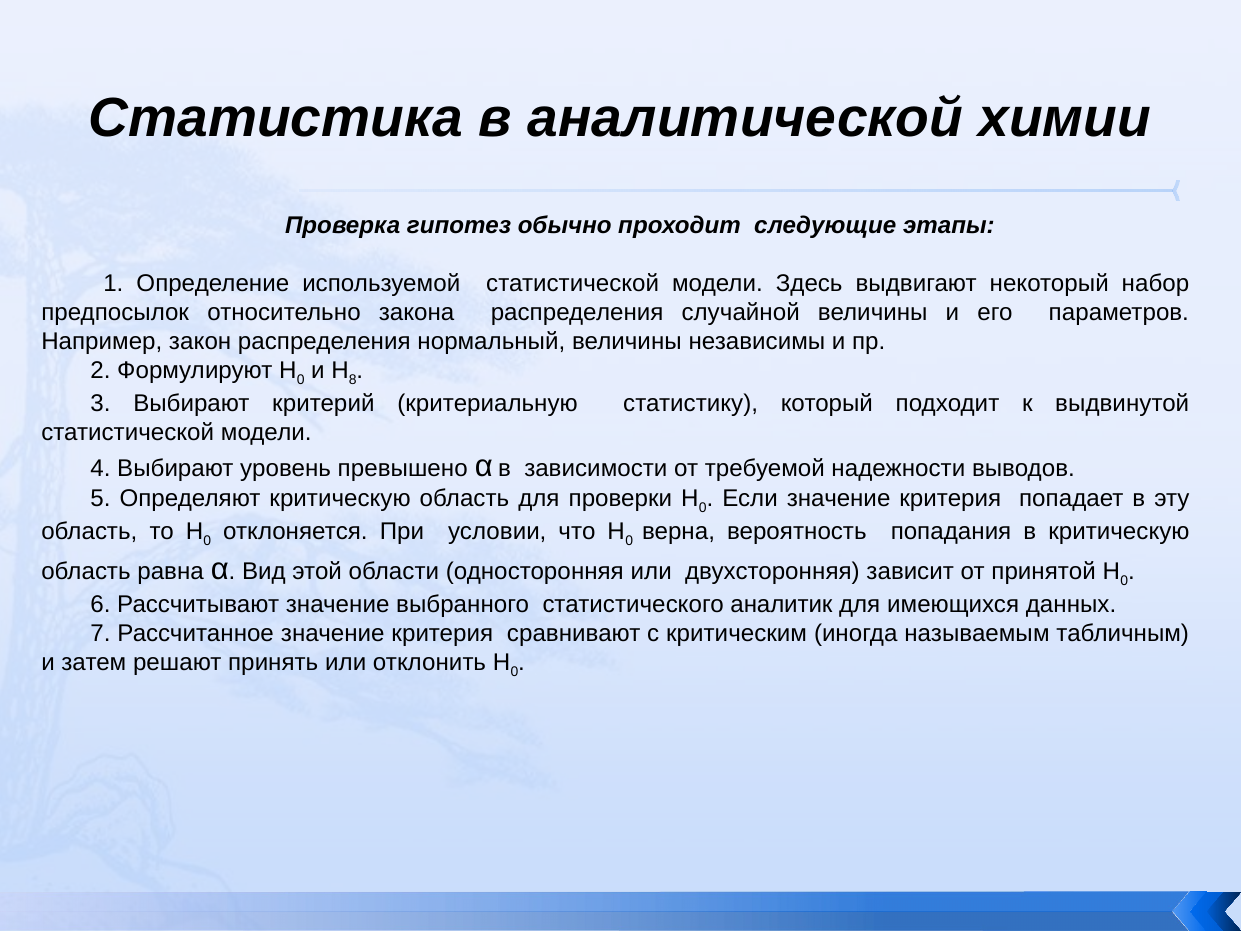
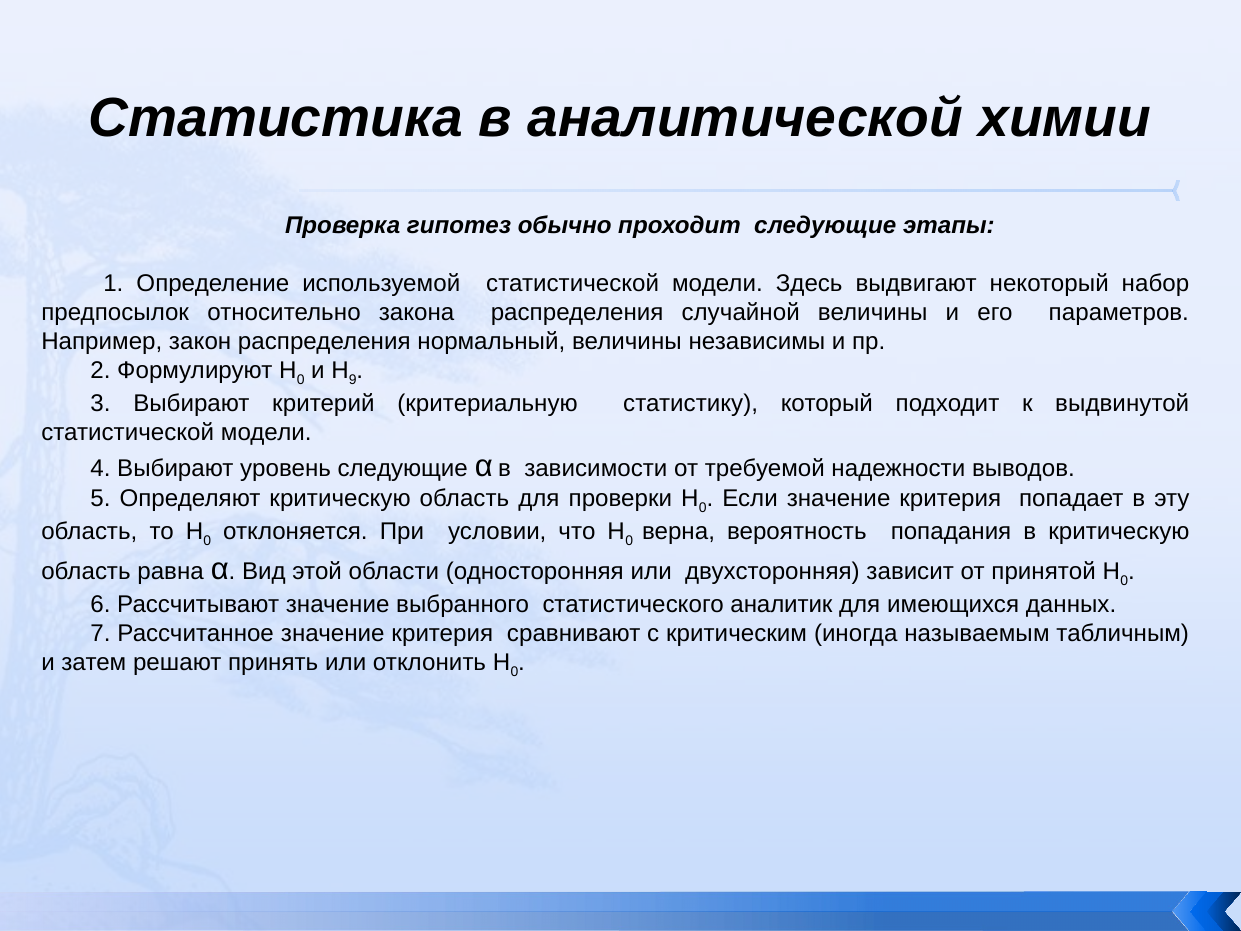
8: 8 -> 9 (353, 380)
уровень превышено: превышено -> следующие (403, 468)
